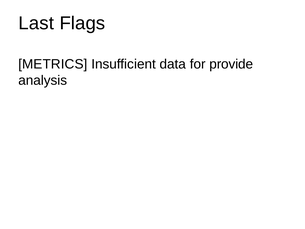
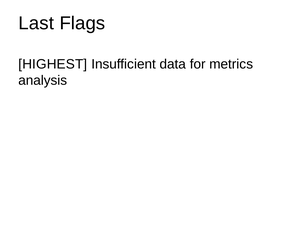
METRICS: METRICS -> HIGHEST (53, 64)
provide: provide -> metrics (231, 64)
